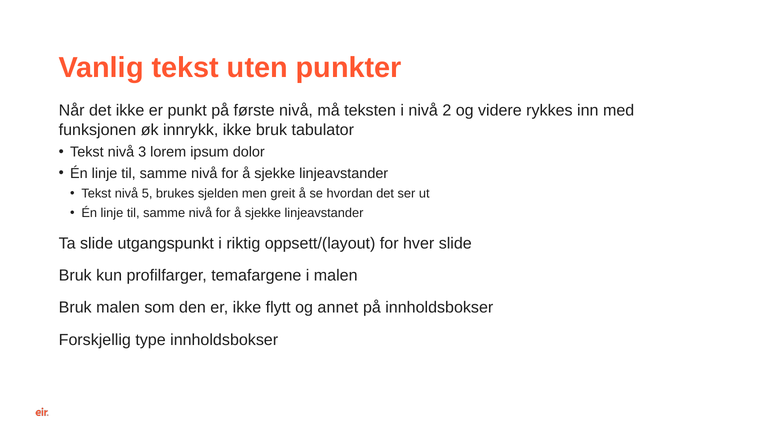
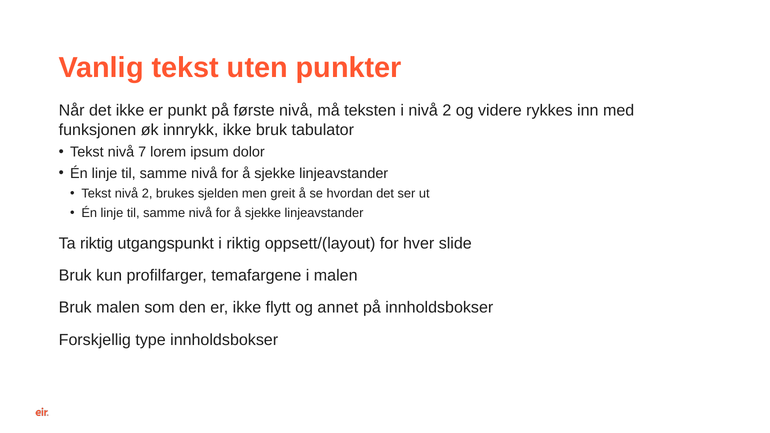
3: 3 -> 7 (142, 152)
Tekst nivå 5: 5 -> 2 (147, 194)
Ta slide: slide -> riktig (97, 244)
